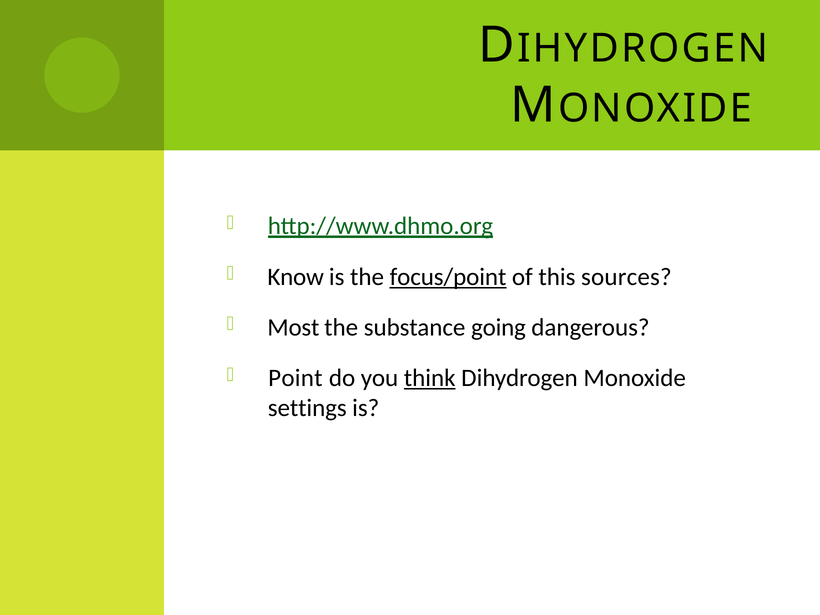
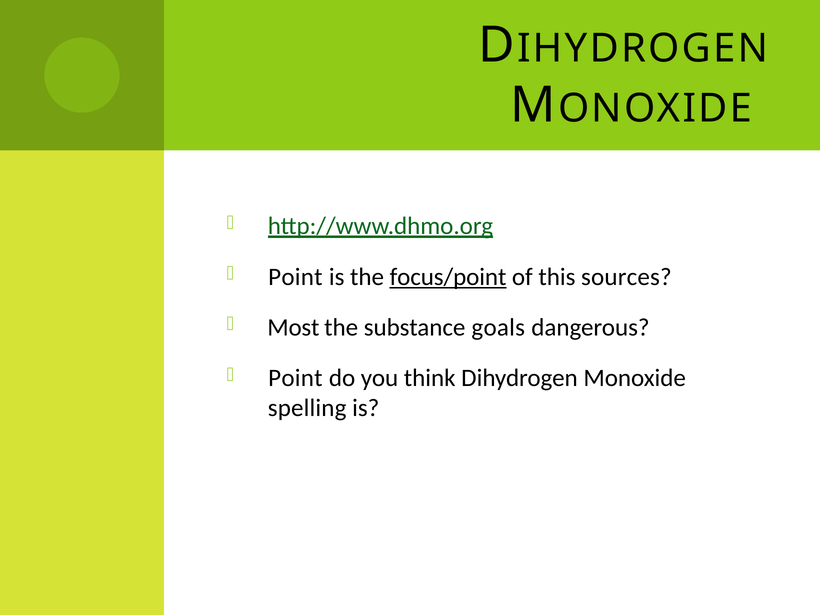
Know: Know -> Point (295, 277)
going: going -> goals (498, 327)
think underline: present -> none (430, 378)
settings: settings -> spelling (307, 408)
